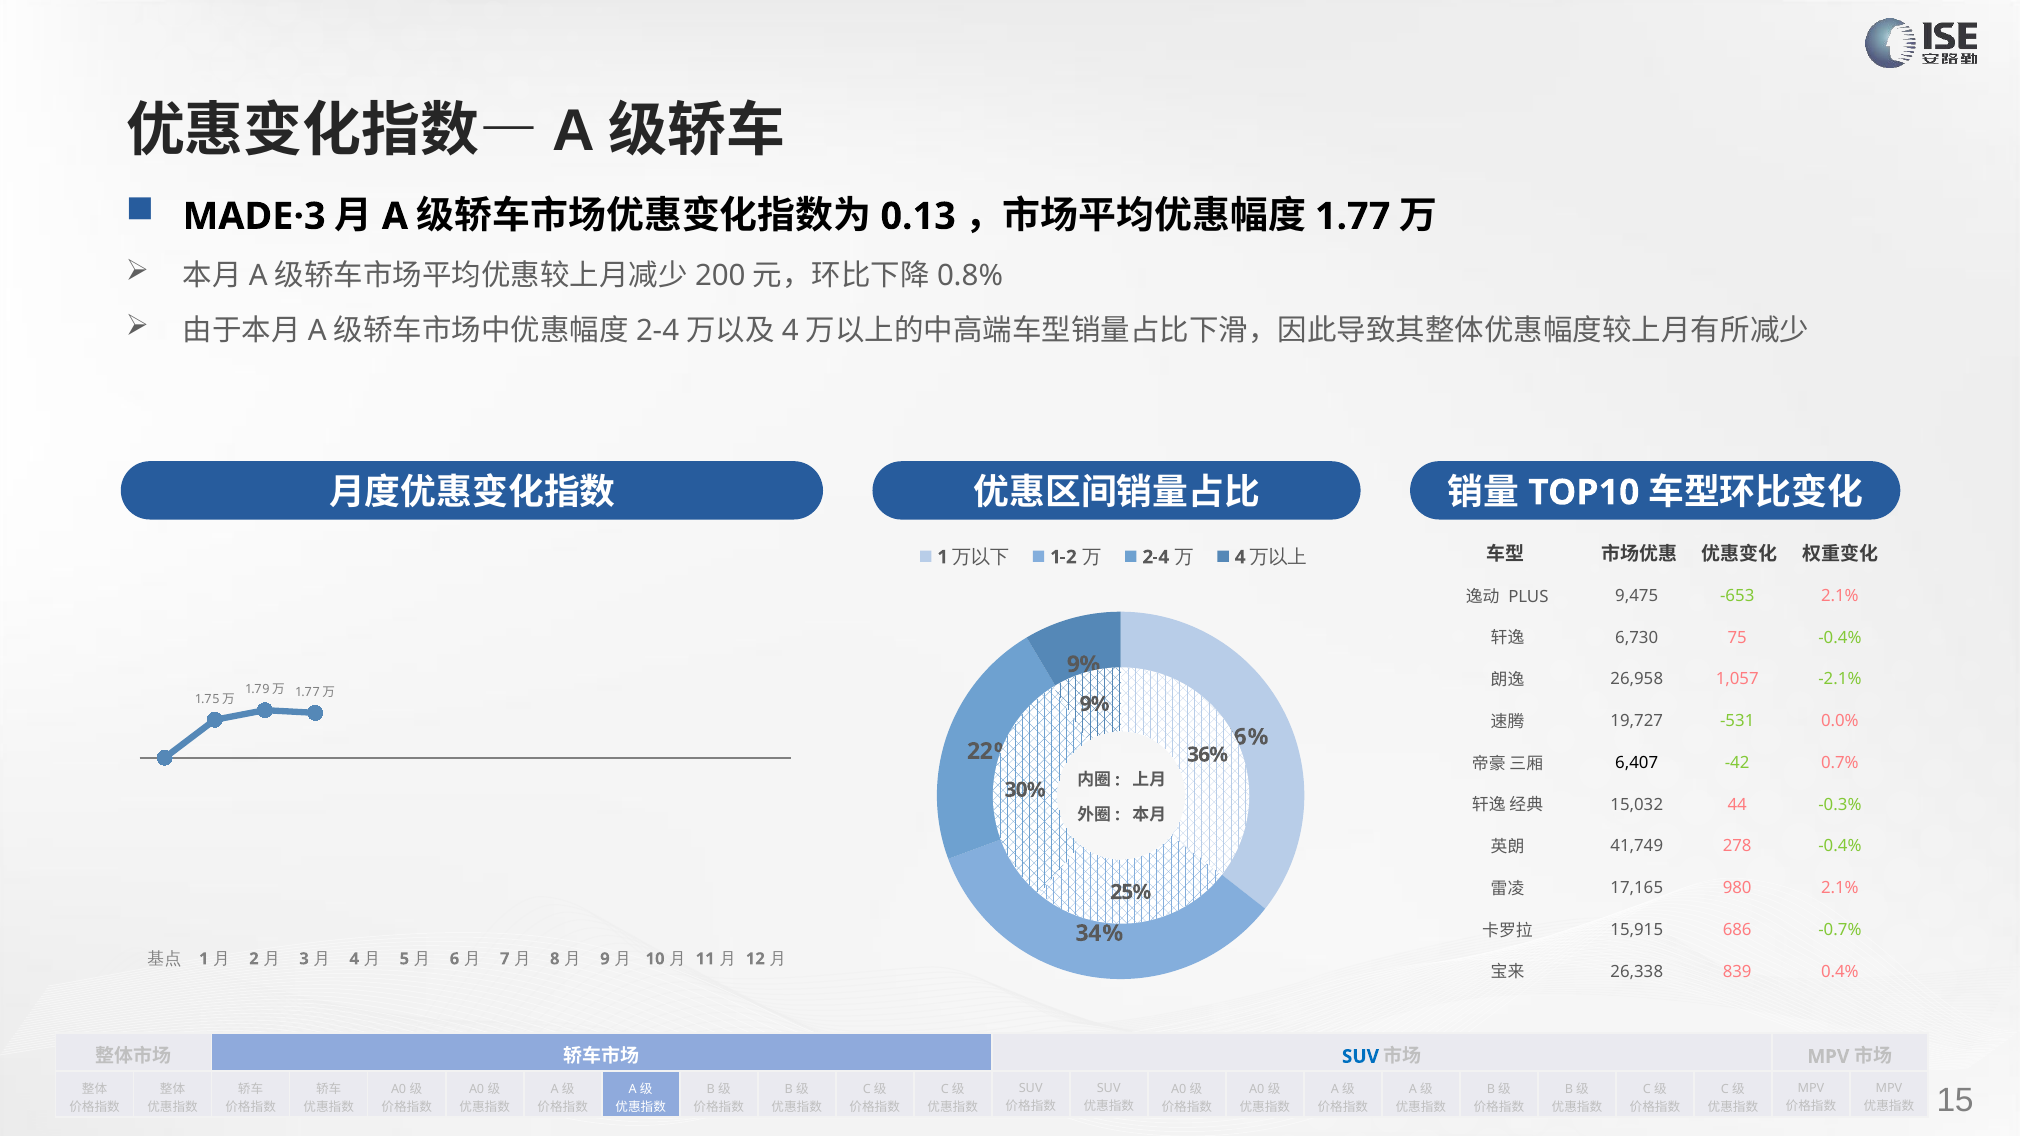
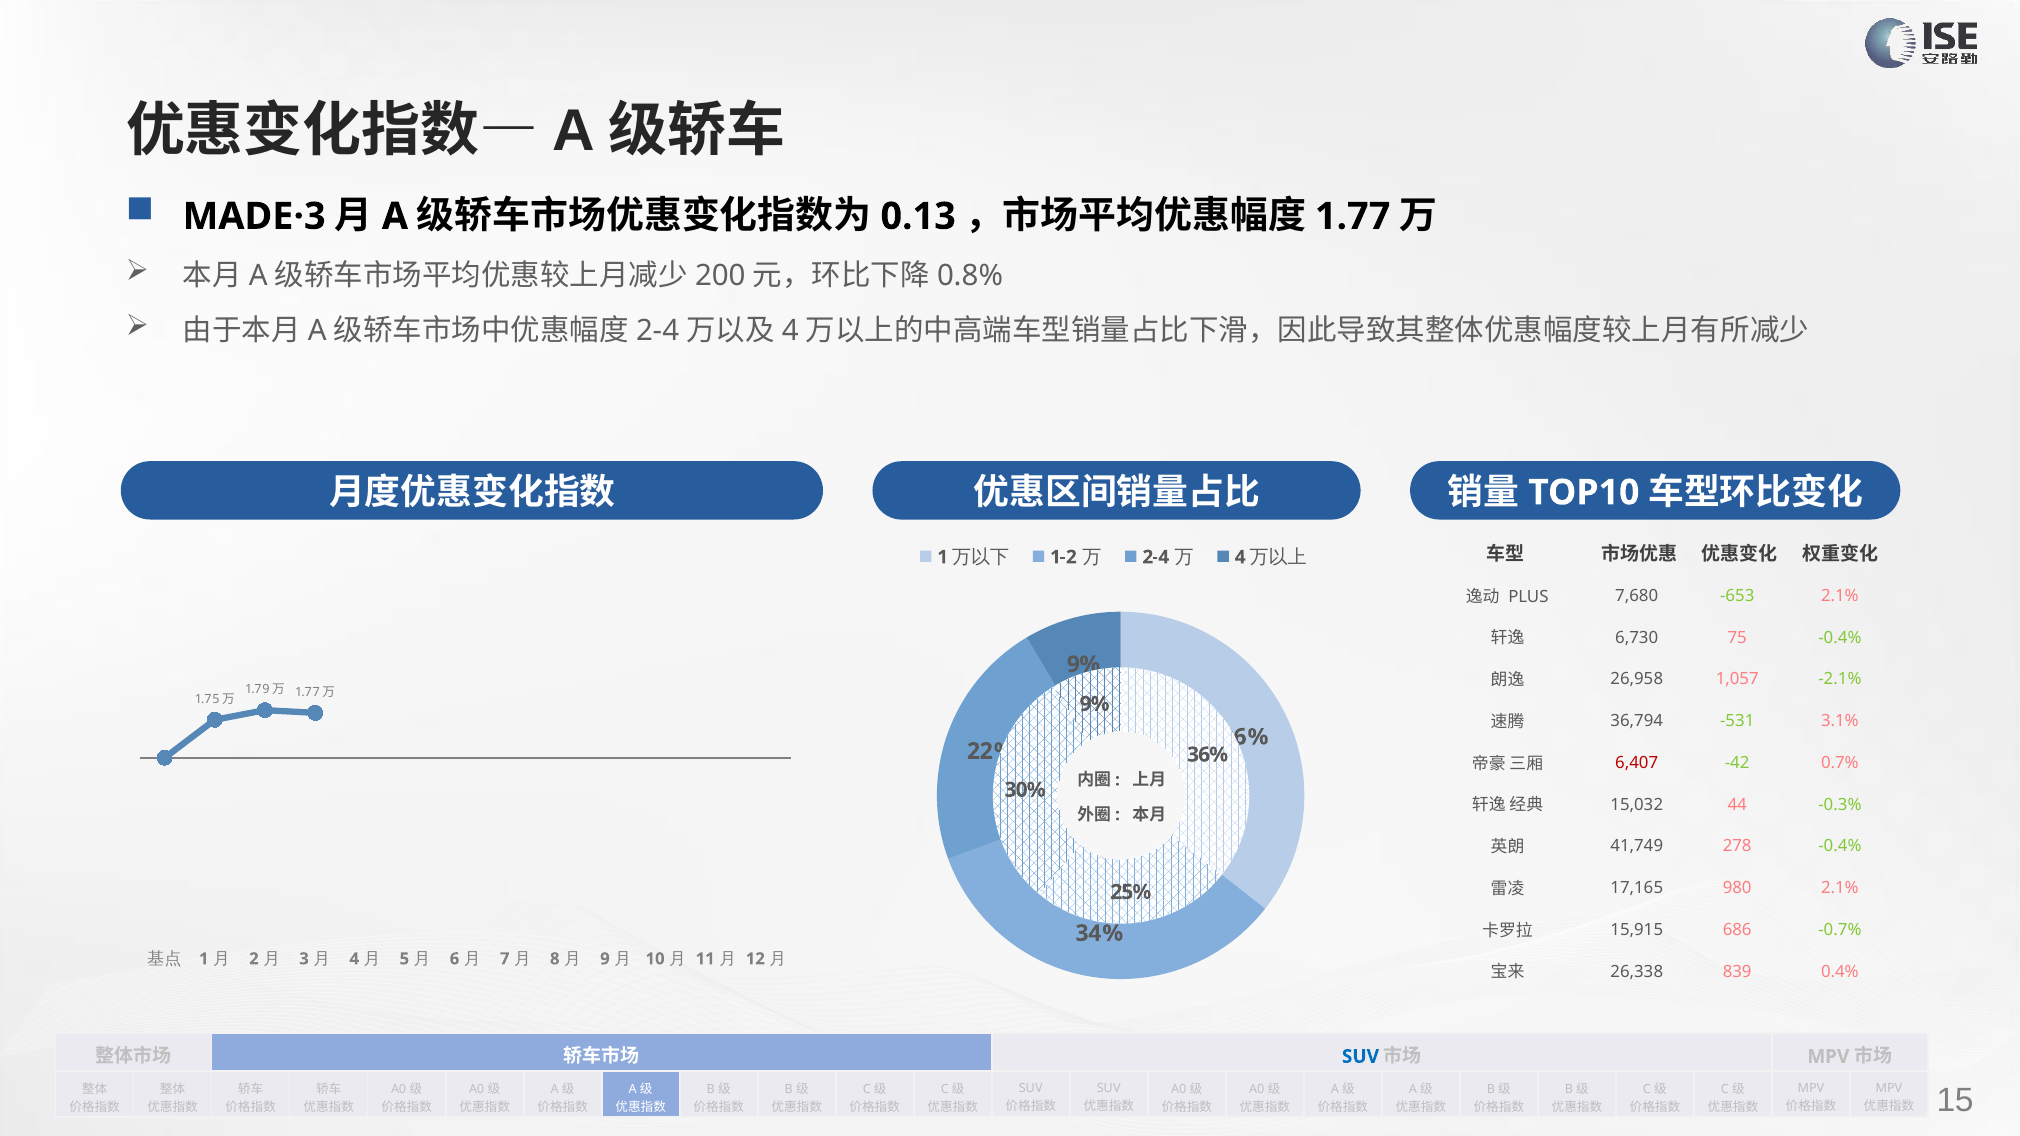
9,475: 9,475 -> 7,680 (1637, 596)
19,727: 19,727 -> 36,794 (1637, 721)
0.0%: 0.0% -> 3.1% (1840, 721)
6,407 colour: black -> red (1637, 763)
